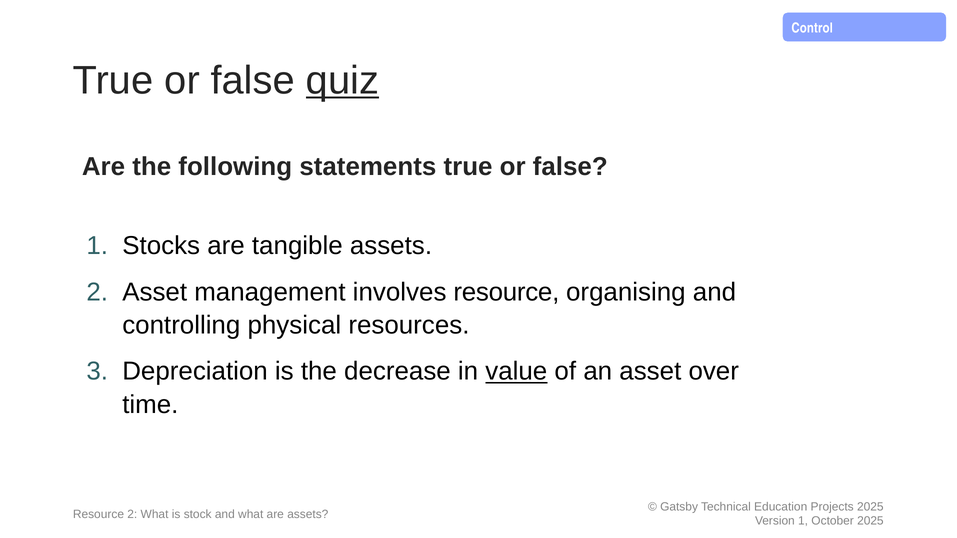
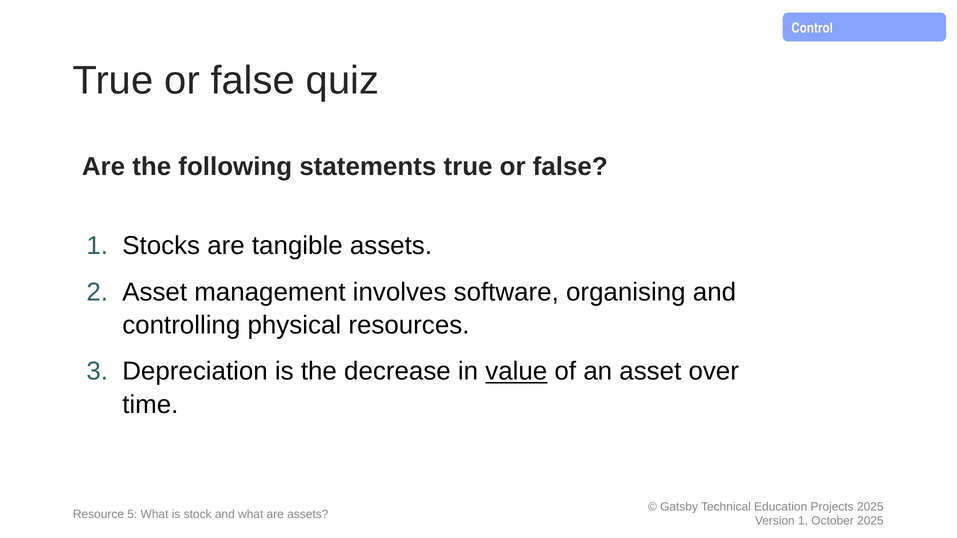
quiz underline: present -> none (342, 80)
involves resource: resource -> software (506, 292)
Resource 2: 2 -> 5 (132, 515)
